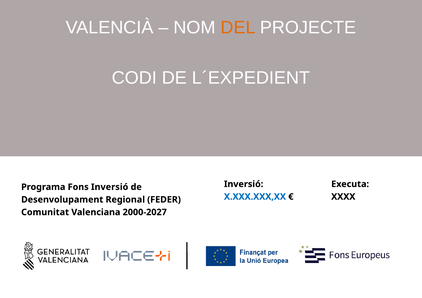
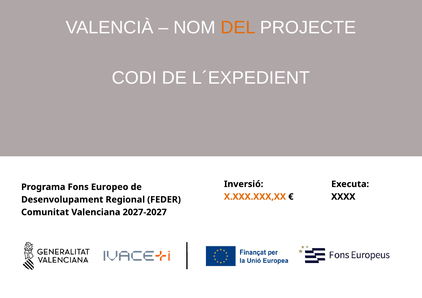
Fons Inversió: Inversió -> Europeo (110, 187)
X.XXX.XXX,XX colour: blue -> orange (255, 197)
2000-2027: 2000-2027 -> 2027-2027 (145, 212)
